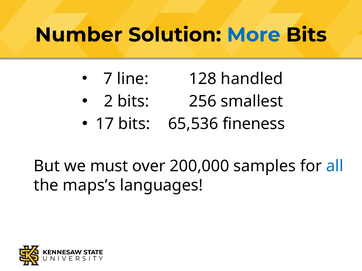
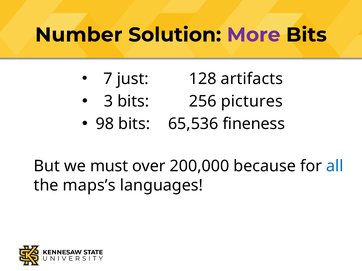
More colour: blue -> purple (254, 35)
line: line -> just (133, 79)
handled: handled -> artifacts (252, 79)
2: 2 -> 3 (109, 101)
smallest: smallest -> pictures (252, 101)
17: 17 -> 98 (105, 124)
samples: samples -> because (265, 166)
